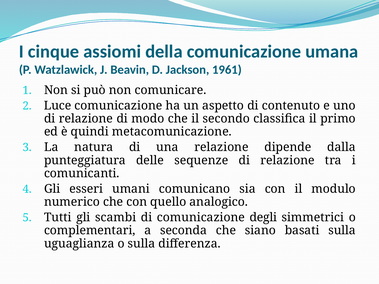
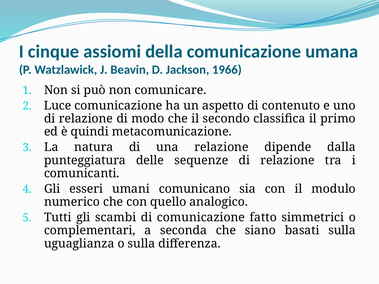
1961: 1961 -> 1966 (227, 70)
degli: degli -> fatto (263, 218)
